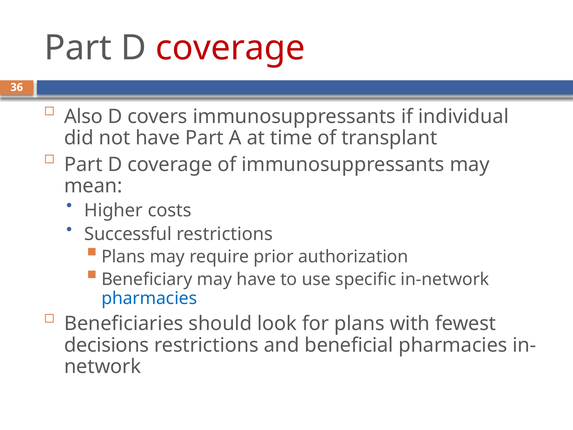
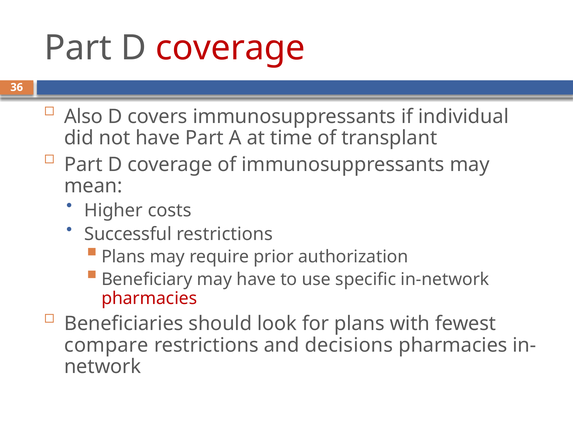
pharmacies colour: blue -> red (149, 298)
decisions: decisions -> compare (106, 345)
beneficial: beneficial -> decisions (349, 345)
